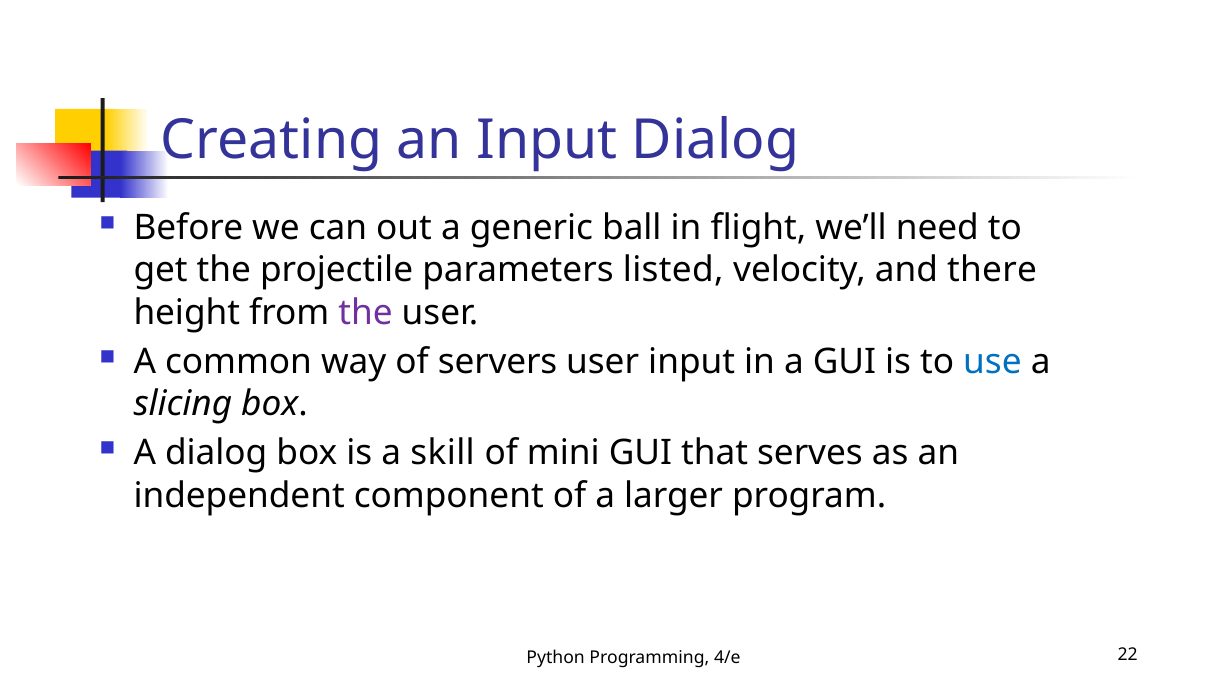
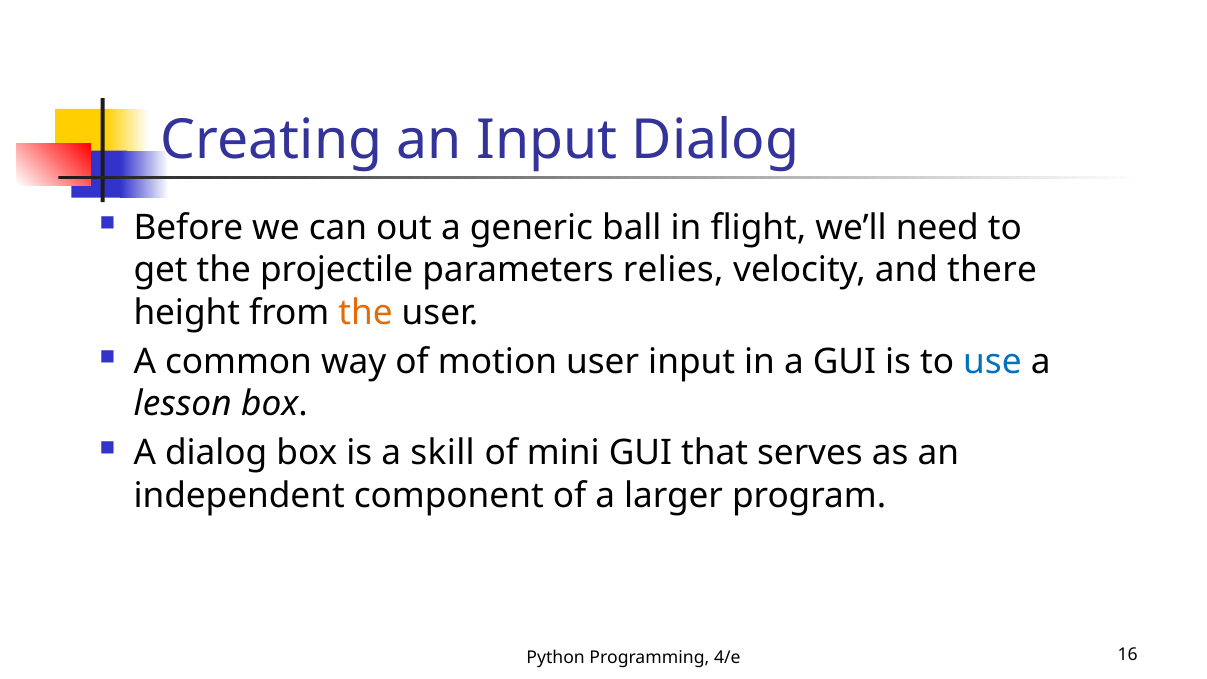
listed: listed -> relies (673, 270)
the colour: purple -> orange (365, 312)
servers: servers -> motion (498, 362)
slicing: slicing -> lesson (183, 404)
22: 22 -> 16 (1128, 655)
